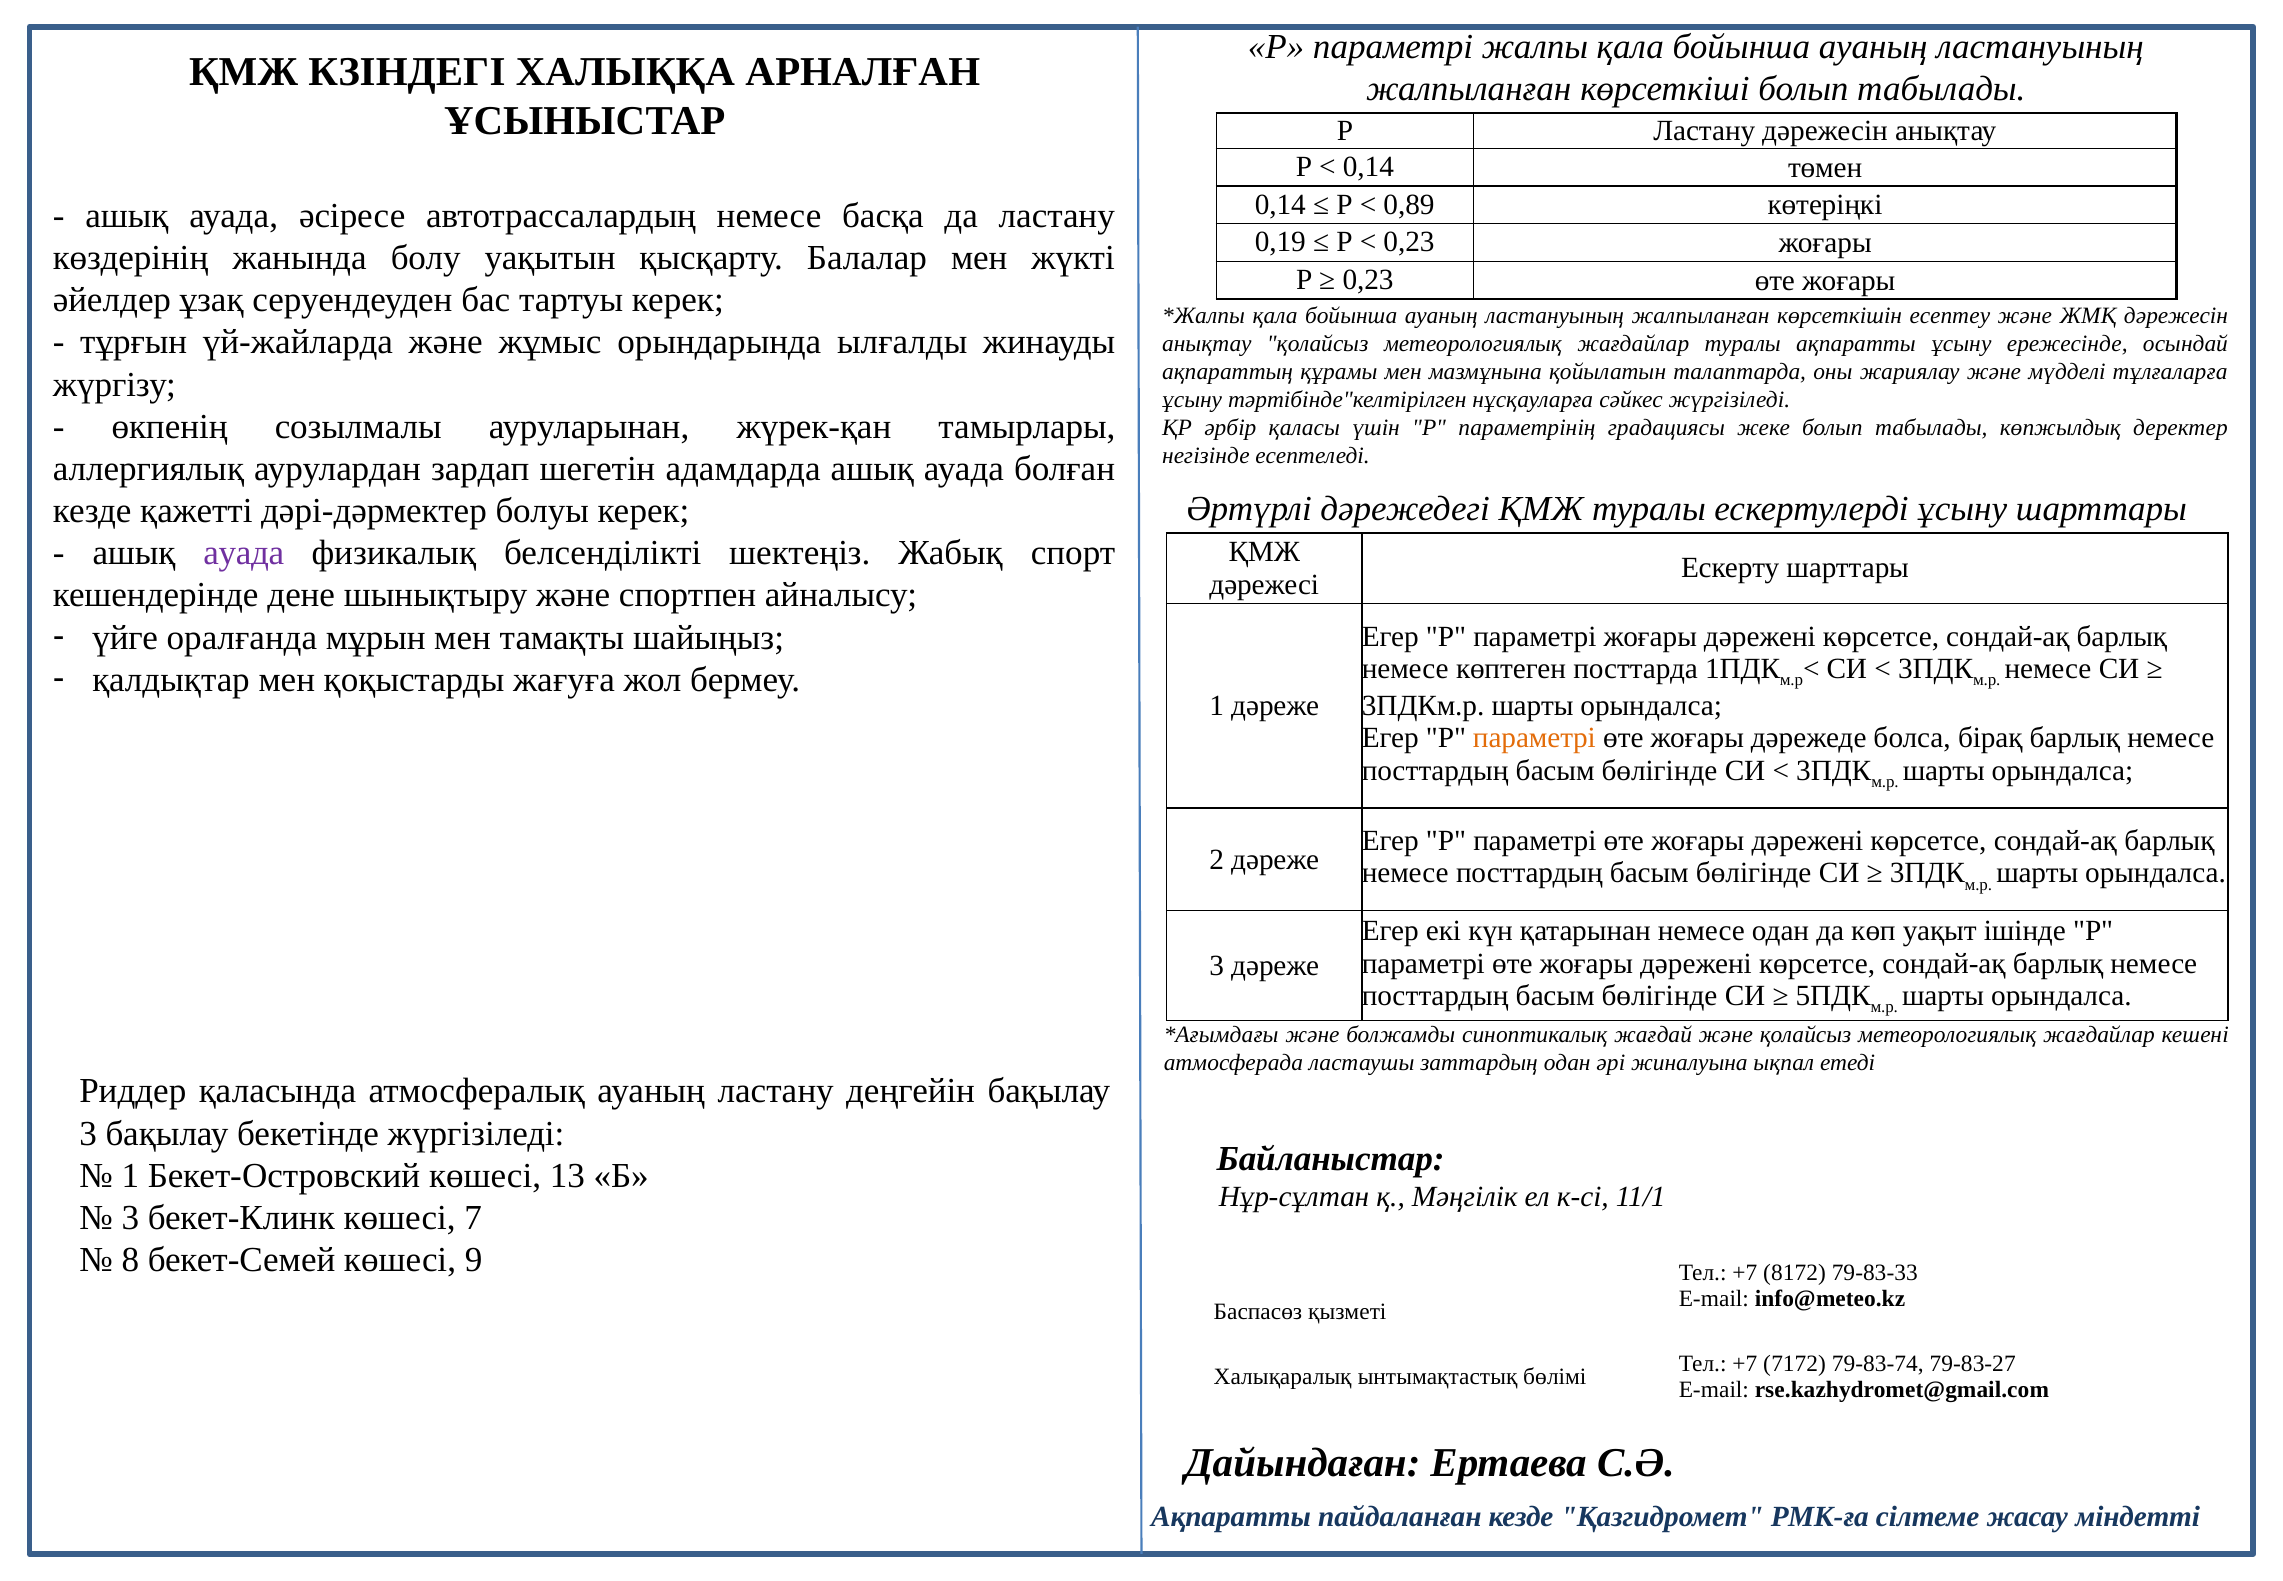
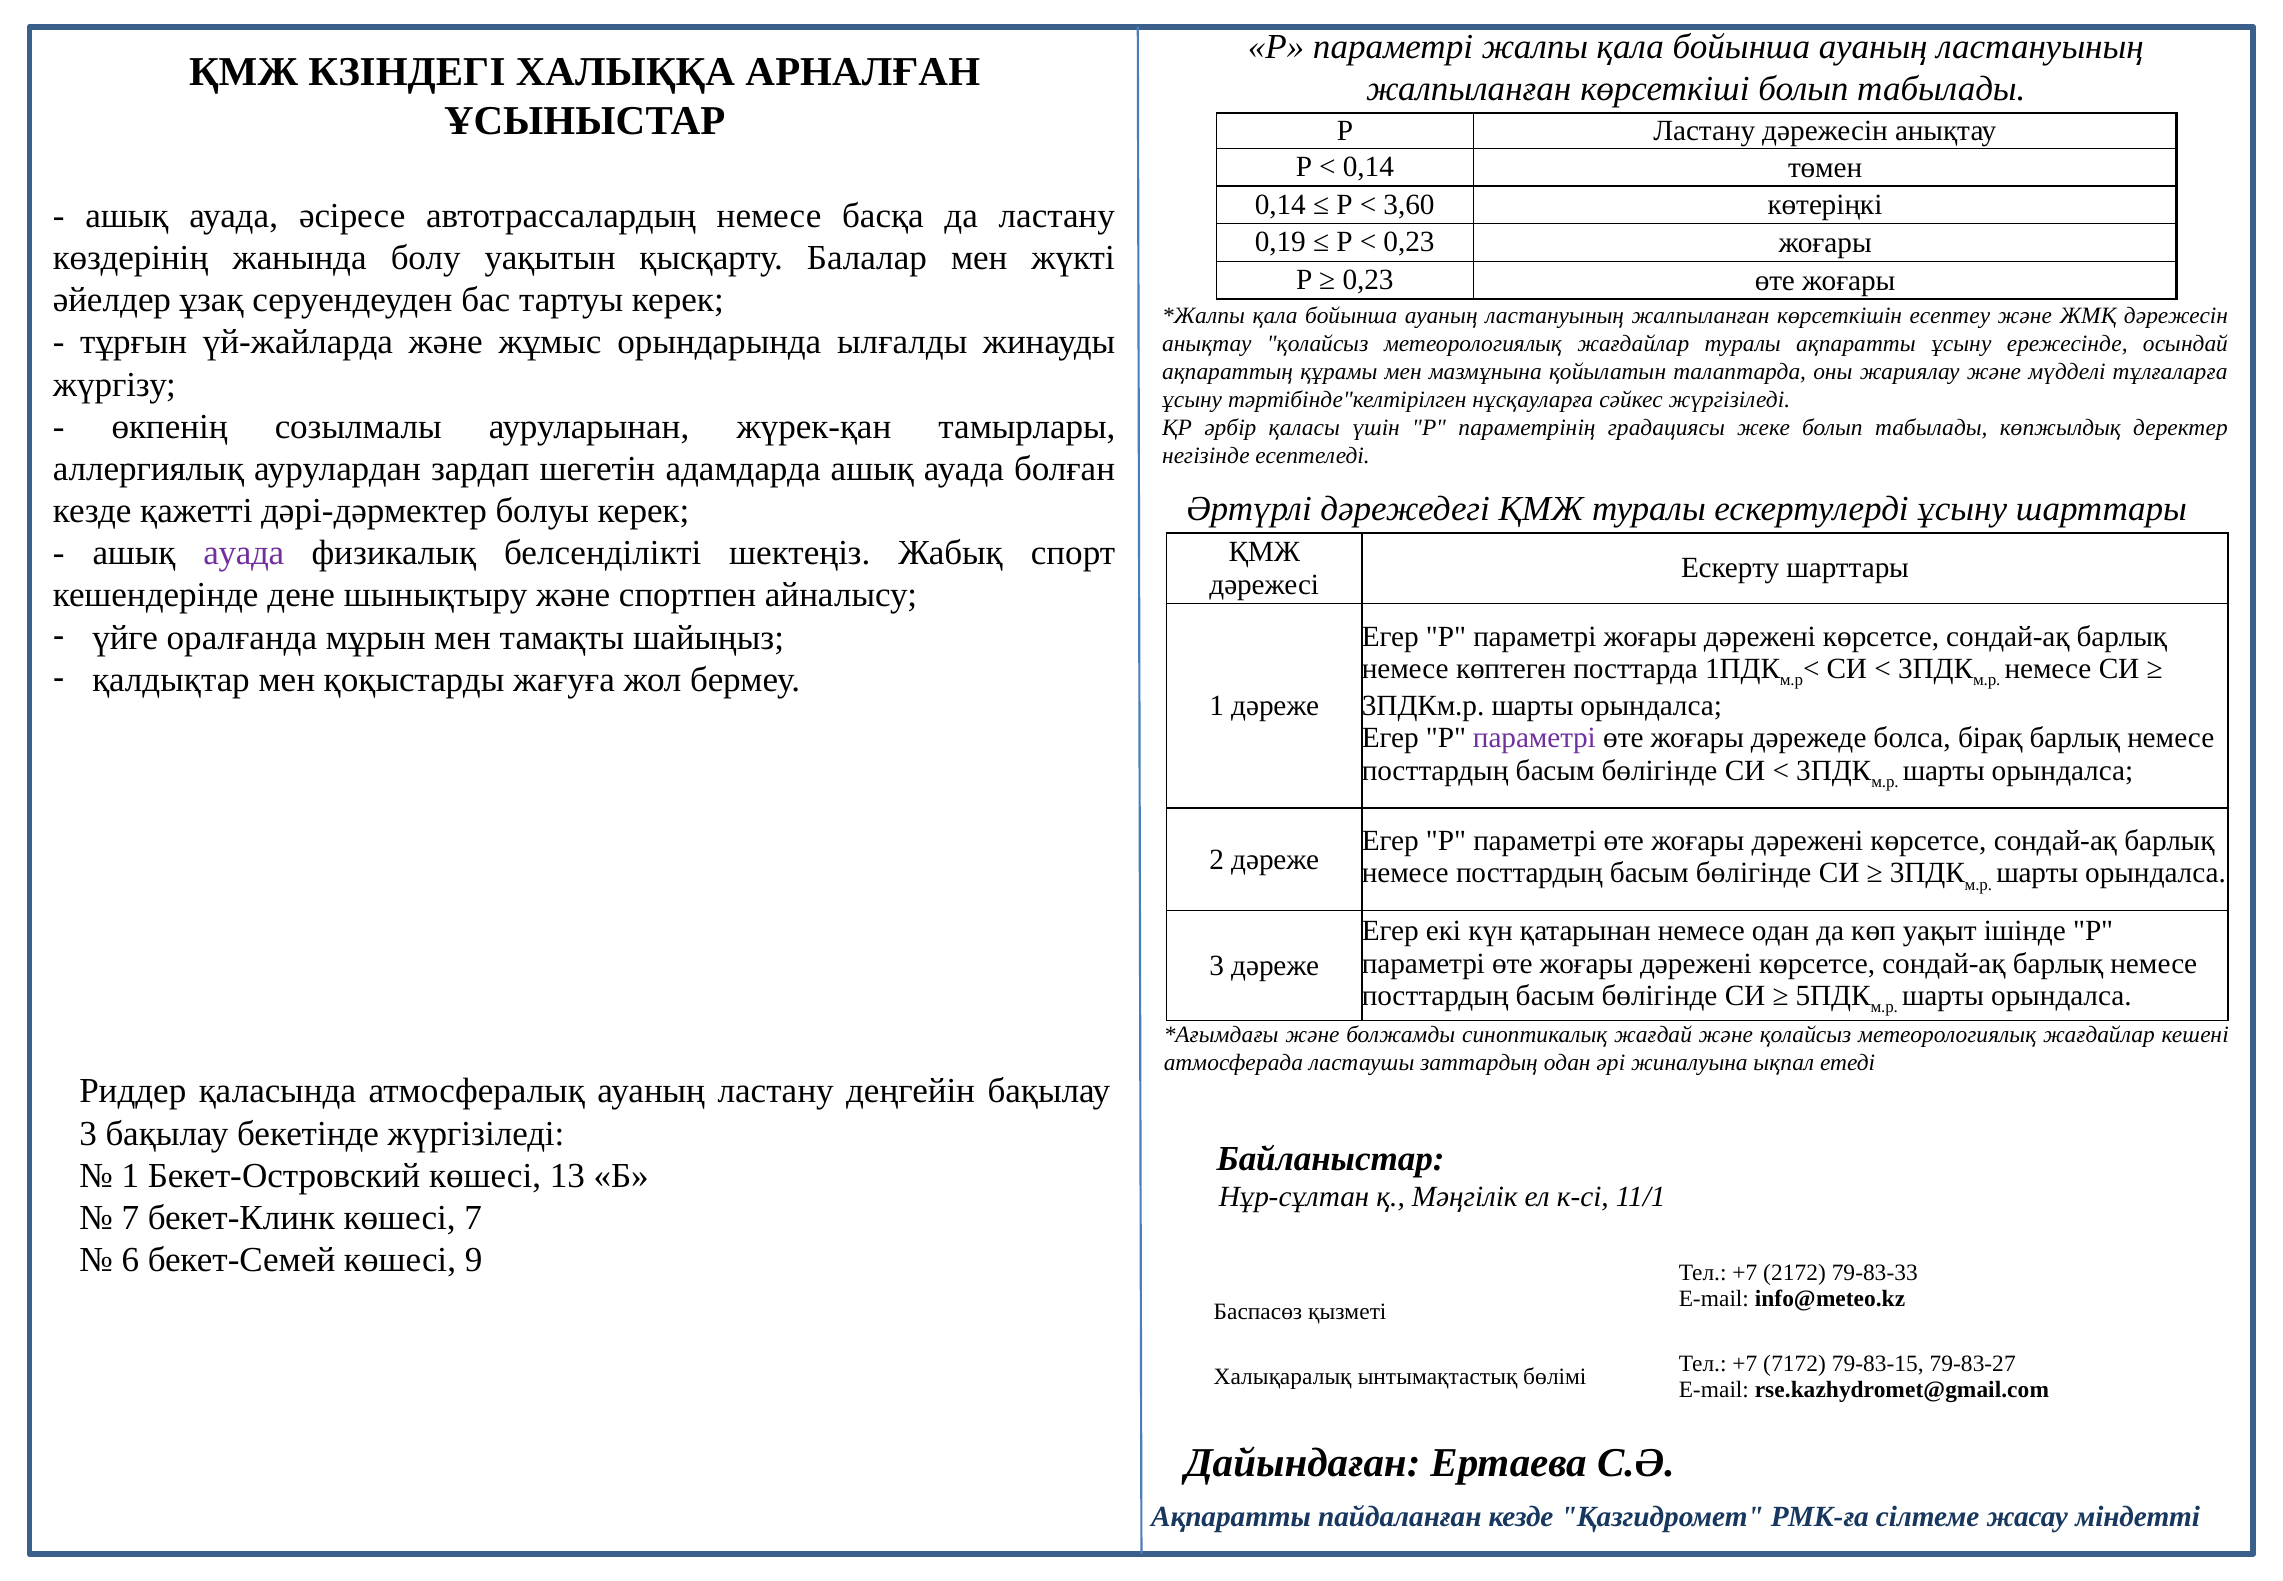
0,89: 0,89 -> 3,60 (1409, 205)
параметрі colour: orange -> purple (1534, 738)
3: 3 -> 7 (130, 1217)
8: 8 -> 6 (130, 1260)
8172: 8172 -> 2172 (1795, 1272)
79-83-74: 79-83-74 -> 79-83-15 (1878, 1363)
